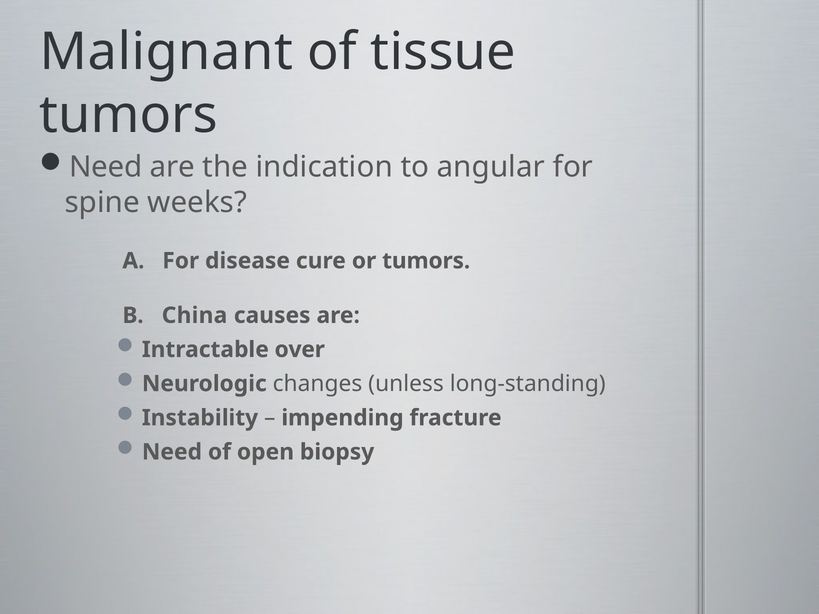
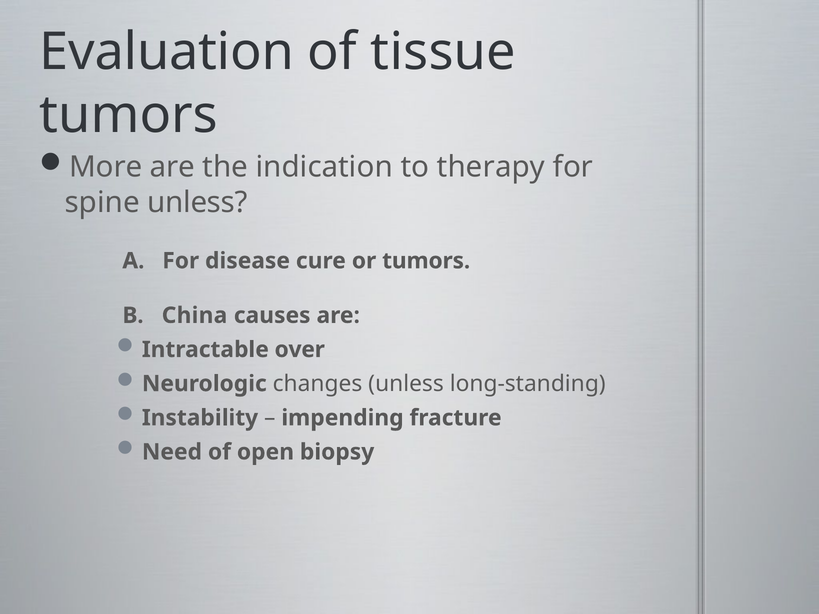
Malignant: Malignant -> Evaluation (167, 52)
Need: Need -> More (106, 167)
angular: angular -> therapy (491, 167)
spine weeks: weeks -> unless (197, 203)
